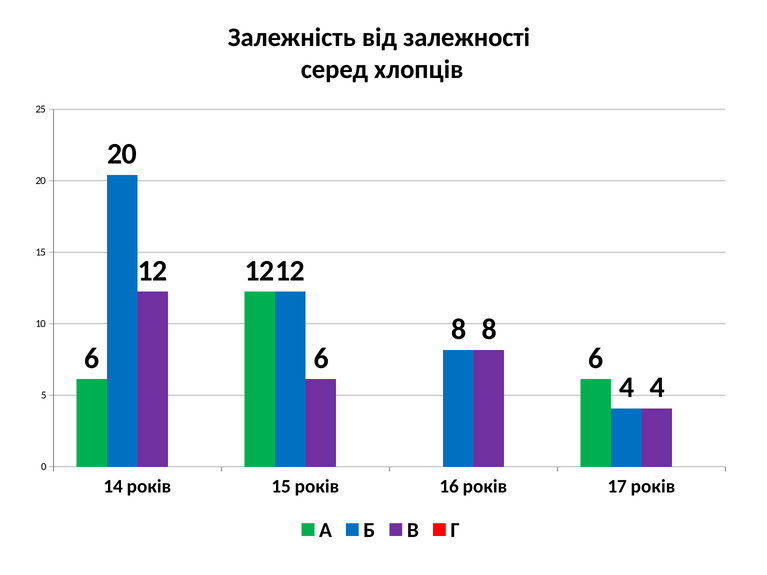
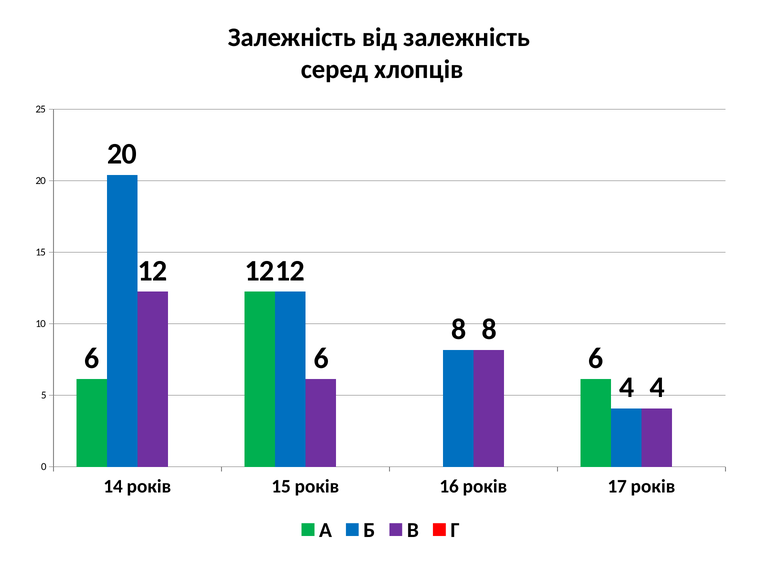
від залежності: залежності -> залежність (467, 37)
